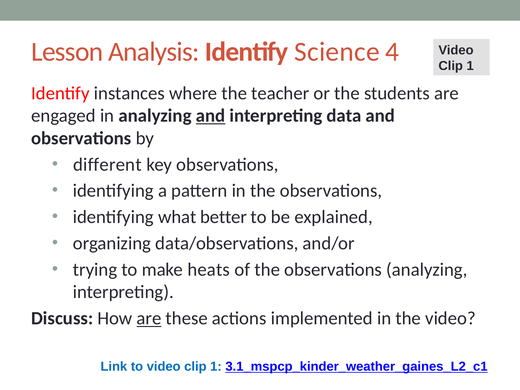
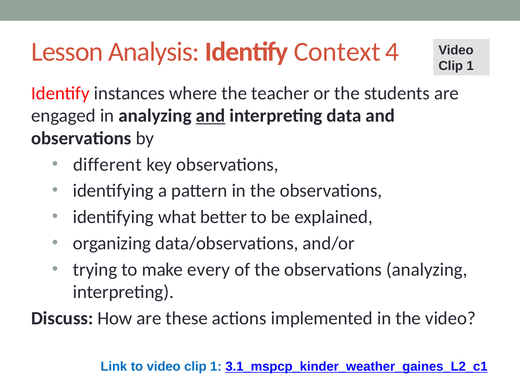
Science: Science -> Context (337, 52)
heats: heats -> every (209, 270)
are underline: present -> none (149, 318)
